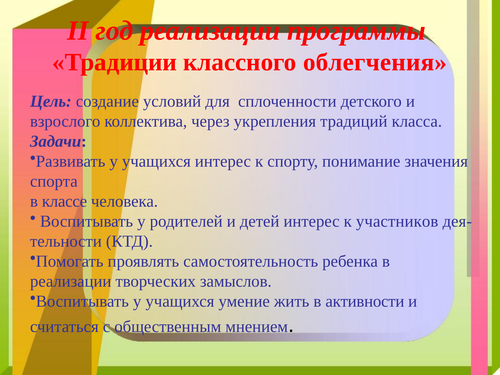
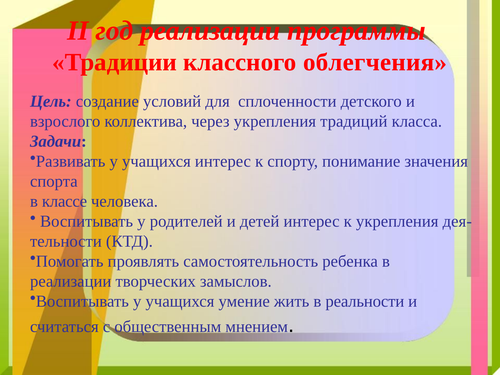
к участников: участников -> укрепления (397, 221)
активности: активности -> реальности (365, 301)
